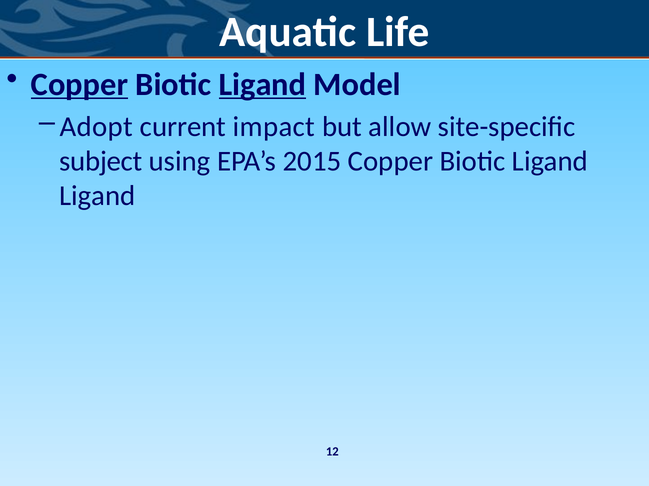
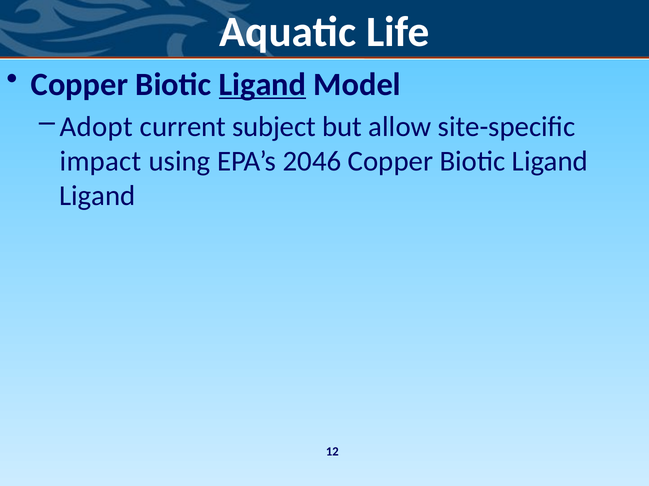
Copper underline: present -> none (79, 84)
impact: impact -> subject (274, 127)
subject: subject -> impact (101, 161)
2015: 2015 -> 2046 (312, 161)
